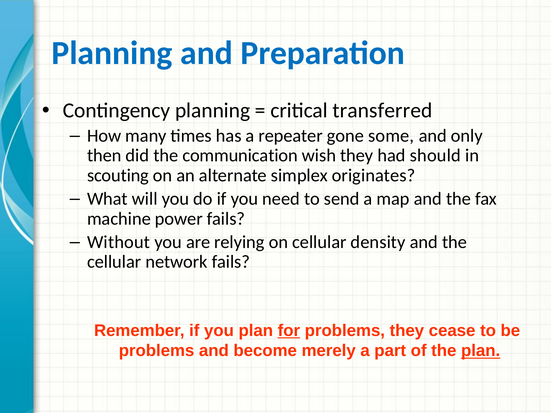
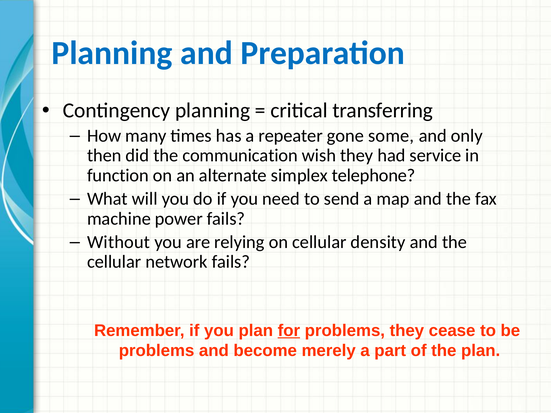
transferred: transferred -> transferring (383, 111)
should: should -> service (435, 156)
scouting: scouting -> function (118, 175)
originates: originates -> telephone (374, 175)
plan underline: present -> none (481, 351)
